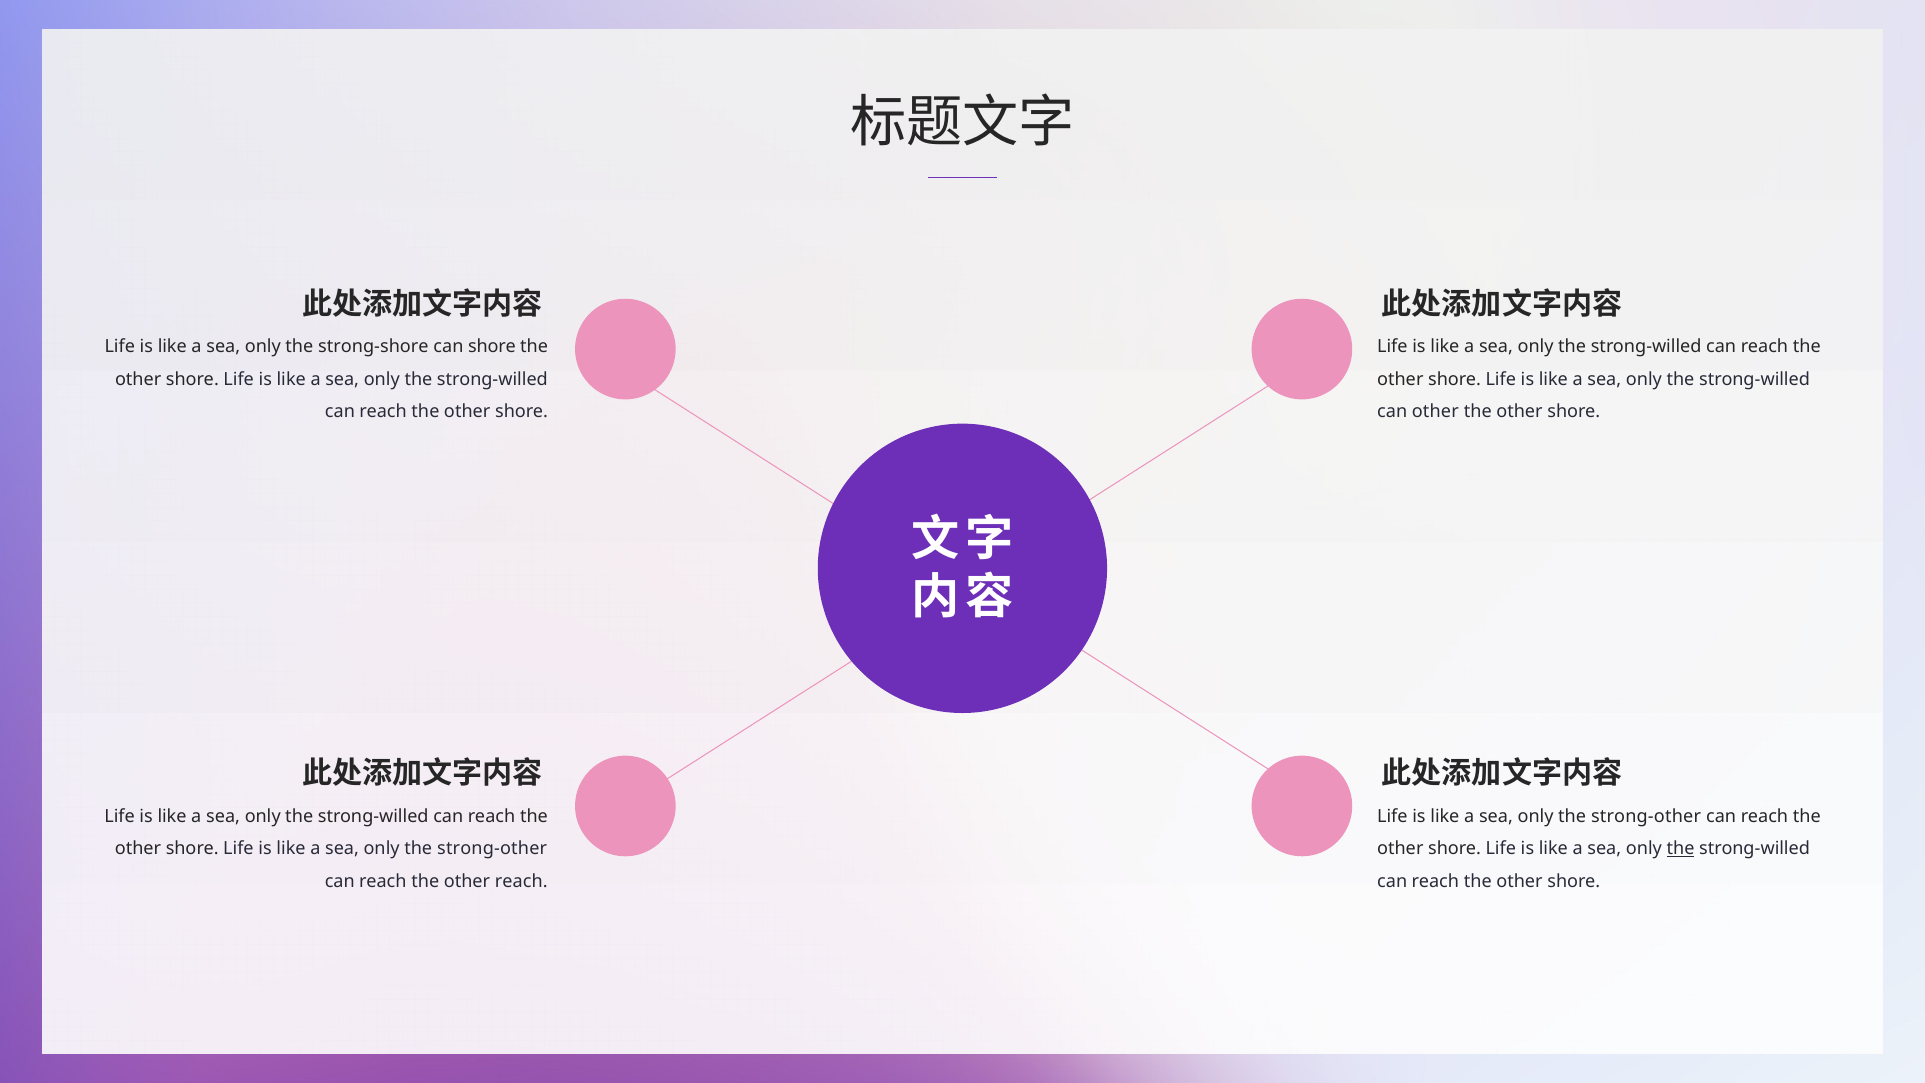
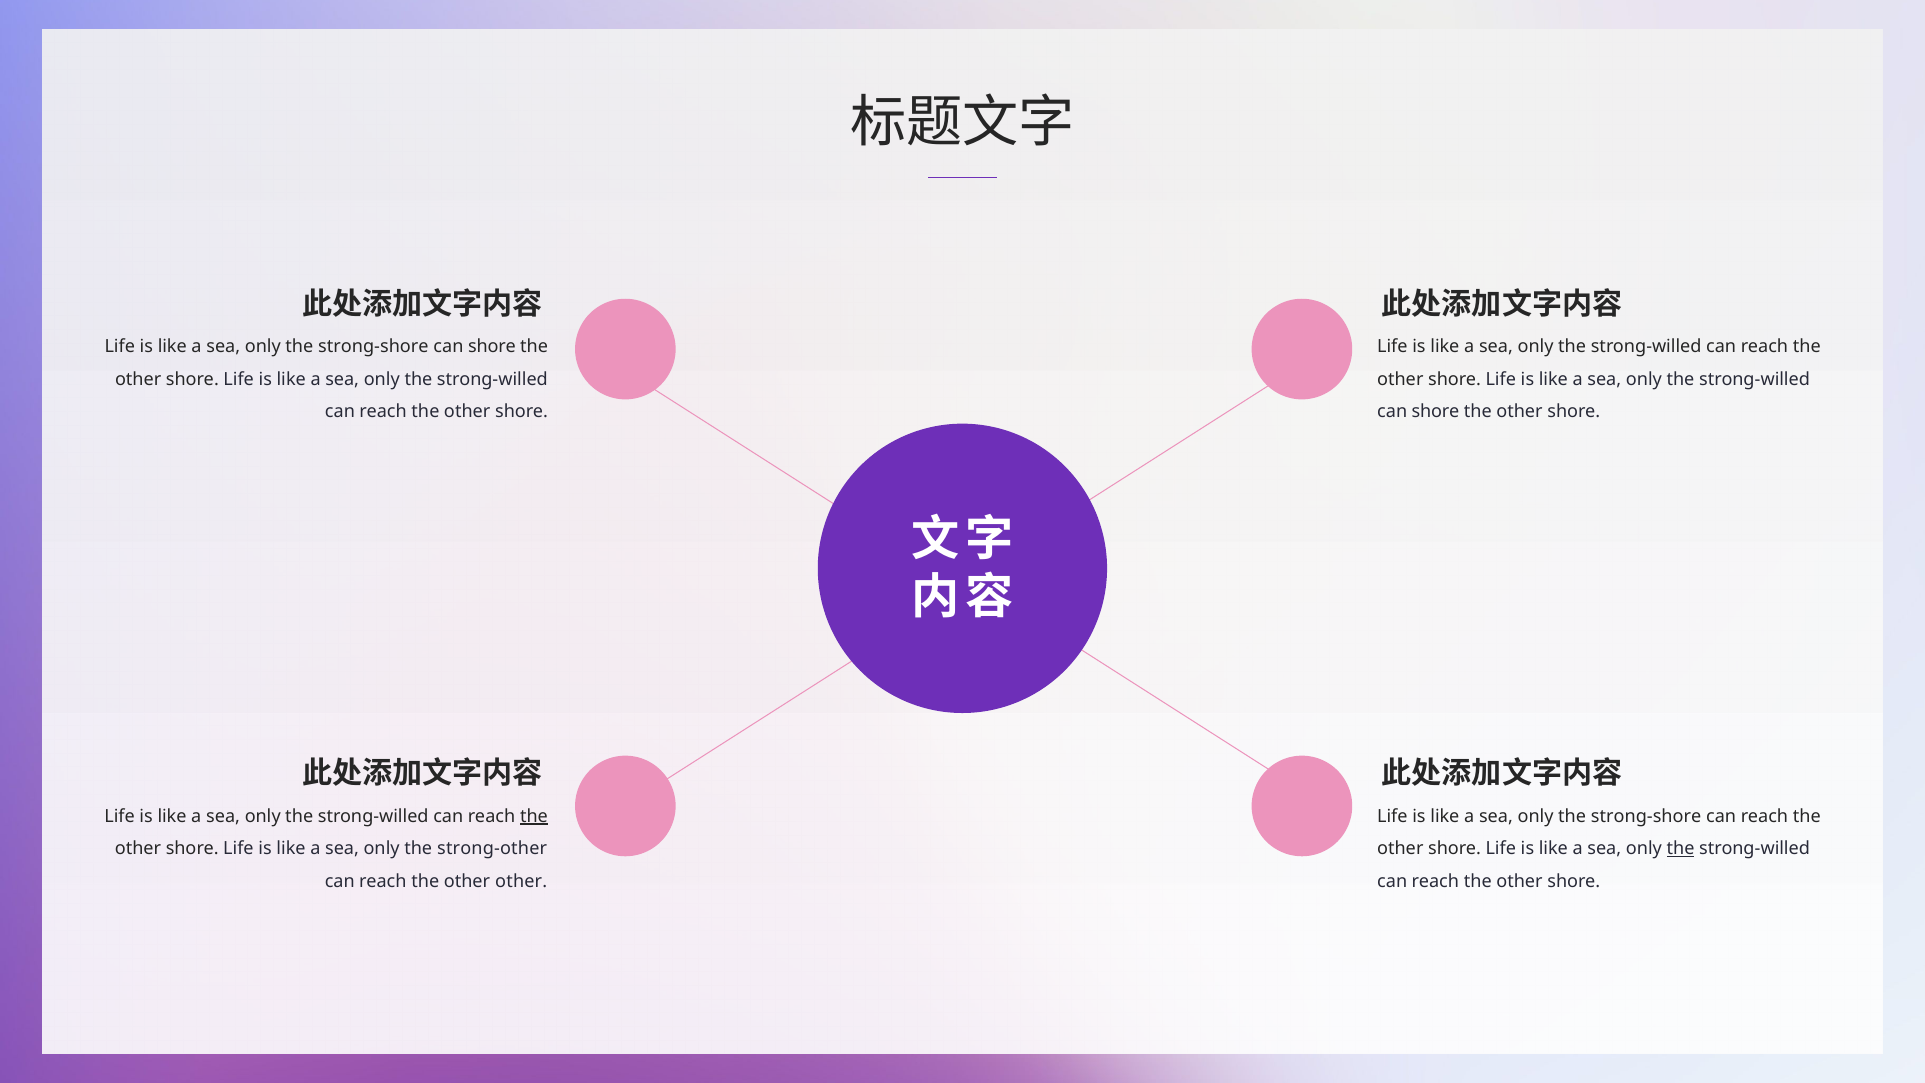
other: other -> shore (1435, 412)
the underline: none -> present (534, 816)
strong-other: strong-other -> strong-shore (1646, 816)
other reach: reach -> other (521, 881)
